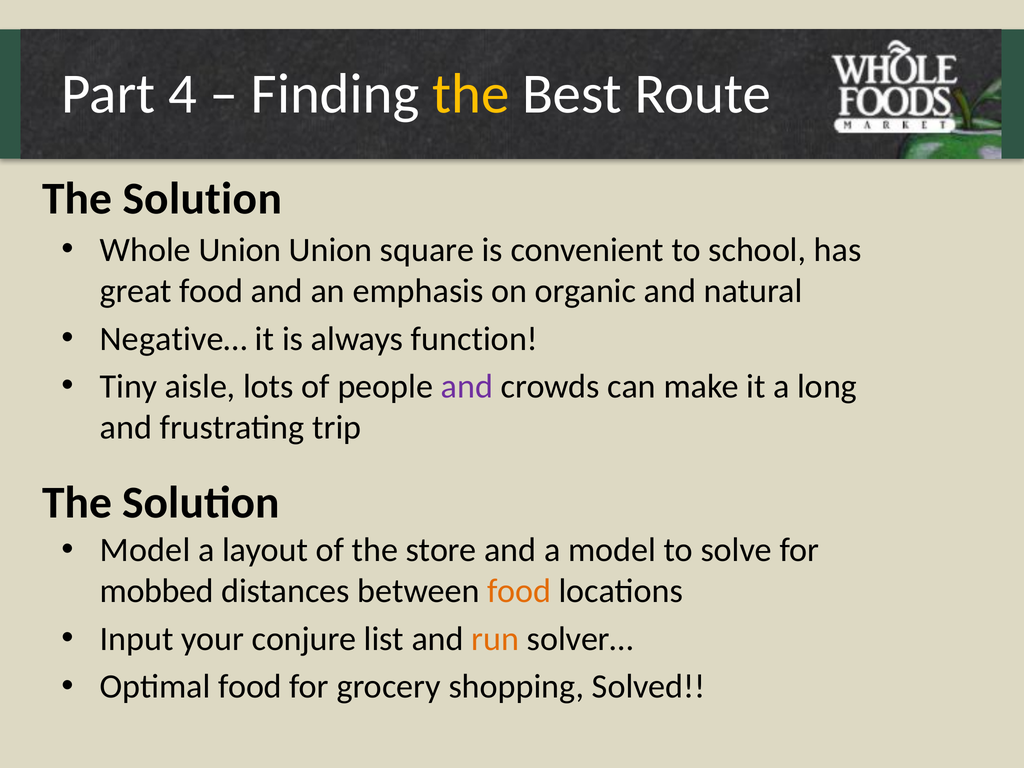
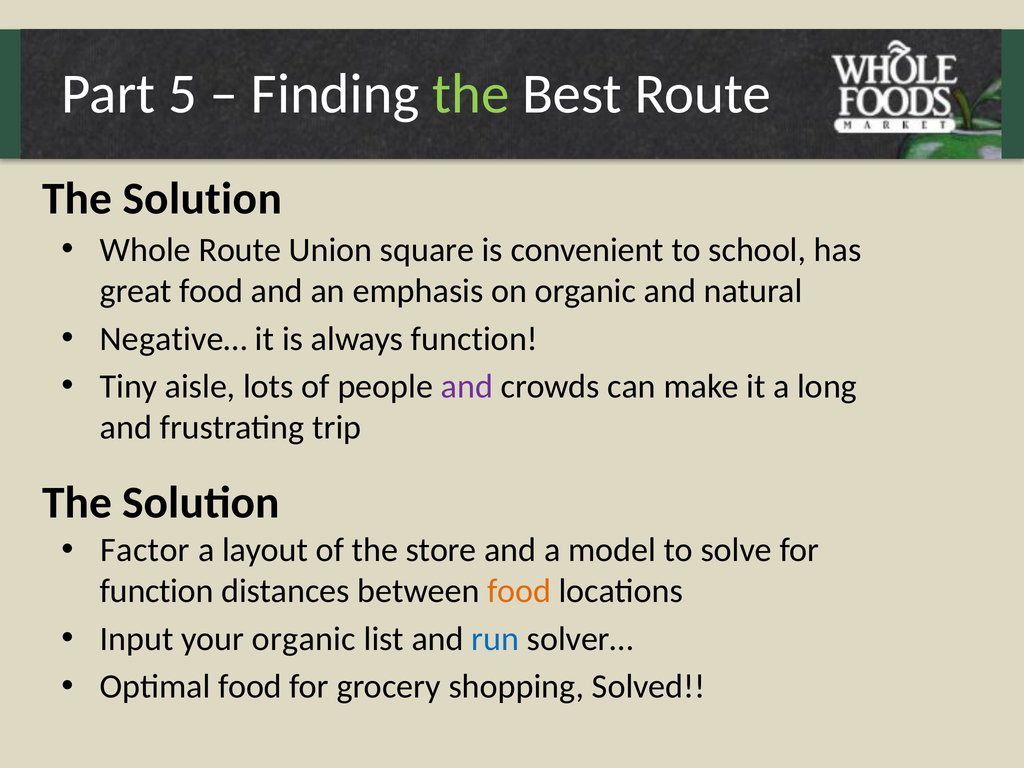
4: 4 -> 5 (183, 94)
the colour: yellow -> light green (471, 94)
Whole Union: Union -> Route (240, 250)
Model: Model -> Factor (145, 550)
mobbed: mobbed -> function (157, 591)
your conjure: conjure -> organic (304, 639)
run colour: orange -> blue (495, 639)
